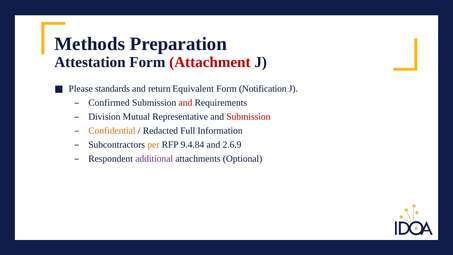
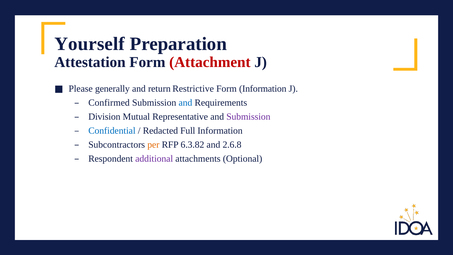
Methods: Methods -> Yourself (90, 44)
standards: standards -> generally (112, 89)
Equivalent: Equivalent -> Restrictive (193, 89)
Form Notification: Notification -> Information (263, 89)
and colour: red -> blue (185, 103)
Submission colour: red -> purple (248, 117)
Confidential colour: orange -> blue (112, 131)
9.4.84: 9.4.84 -> 6.3.82 (192, 145)
2.6.9: 2.6.9 -> 2.6.8 (232, 145)
